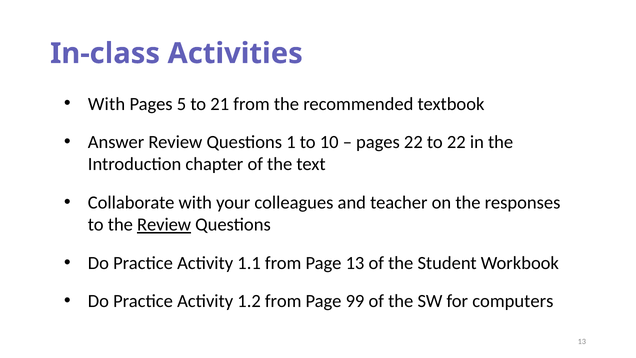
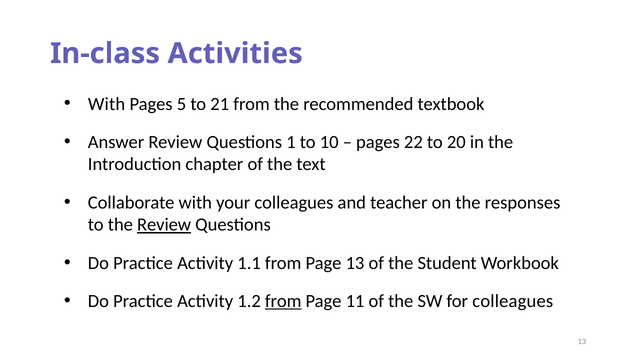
to 22: 22 -> 20 (456, 142)
from underline: none -> present (283, 301)
99: 99 -> 11 (355, 301)
for computers: computers -> colleagues (513, 301)
